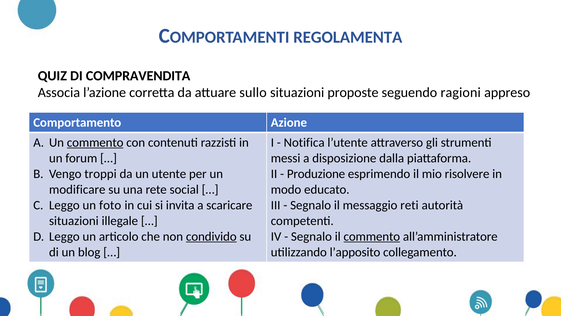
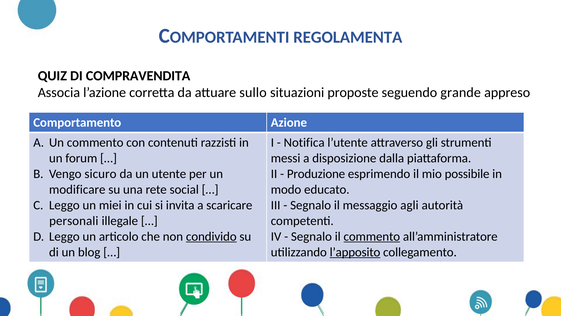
ragioni: ragioni -> grande (461, 92)
commento underline: present -> none (95, 142)
troppi: troppi -> sicuro (100, 174)
risolvere: risolvere -> possibile (467, 174)
foto: foto -> miei (110, 205)
reti: reti -> agli (409, 205)
situazioni: situazioni -> personali (74, 221)
l’apposito underline: none -> present (355, 252)
